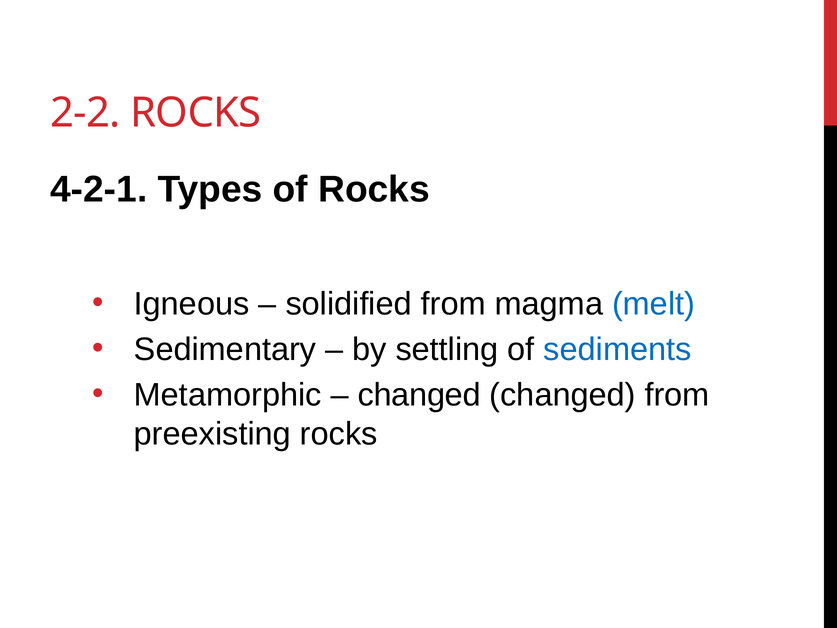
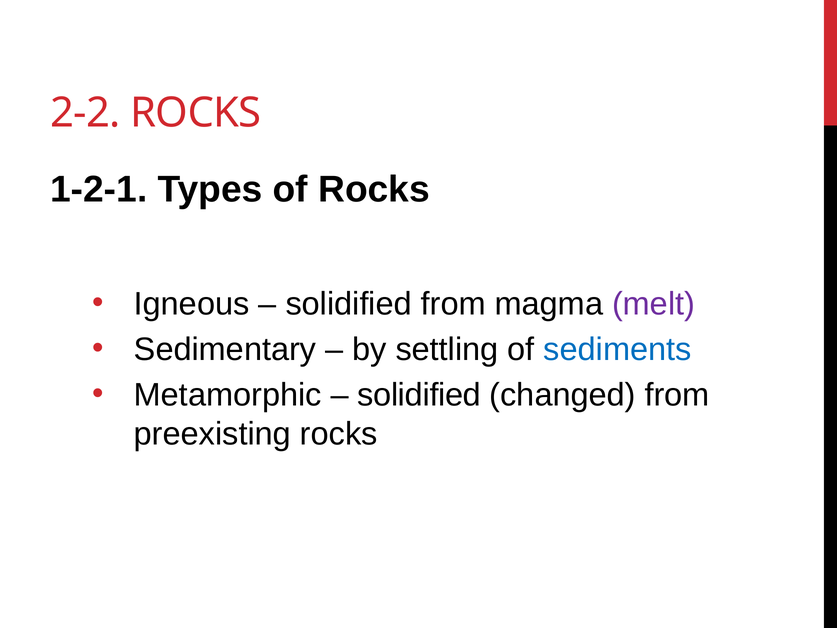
4-2-1: 4-2-1 -> 1-2-1 (99, 190)
melt colour: blue -> purple (654, 304)
changed: changed -> solidified (419, 395)
